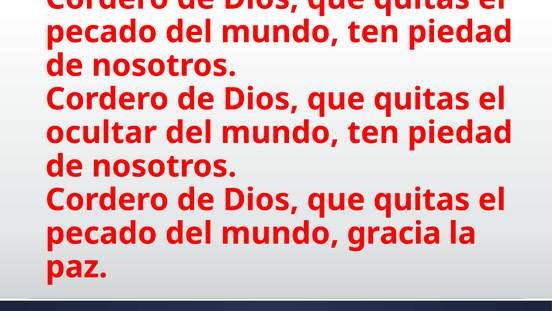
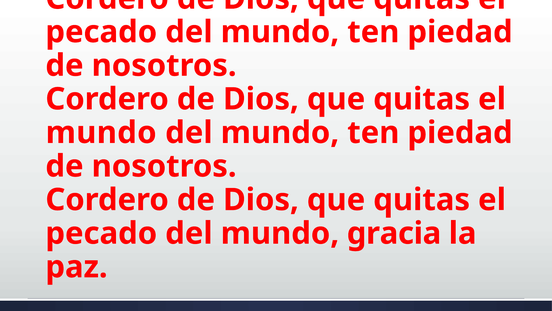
ocultar: ocultar -> mundo (101, 133)
